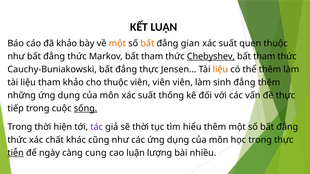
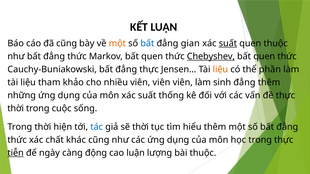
đã khảo: khảo -> cũng (67, 44)
bất colour: orange -> blue (147, 44)
suất underline: none -> present (228, 44)
Markov bất tham: tham -> quen (152, 57)
tham: tham -> quen (264, 57)
thể thêm: thêm -> phần (270, 70)
cho thuộc: thuộc -> nhiều (116, 83)
tiếp: tiếp -> thời (16, 109)
sống underline: present -> none (86, 109)
tác colour: purple -> blue (97, 127)
cung: cung -> động (96, 153)
bài nhiều: nhiều -> thuộc (203, 153)
